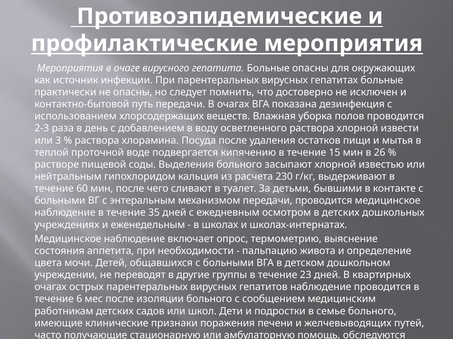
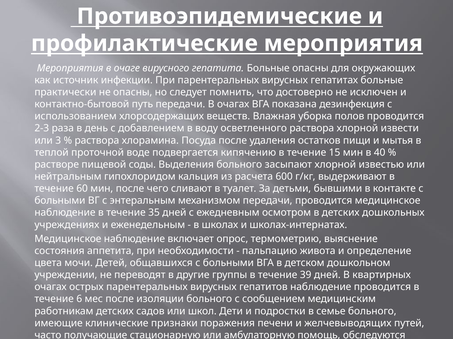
26: 26 -> 40 (380, 153)
230: 230 -> 600 (284, 177)
23: 23 -> 39 (306, 276)
